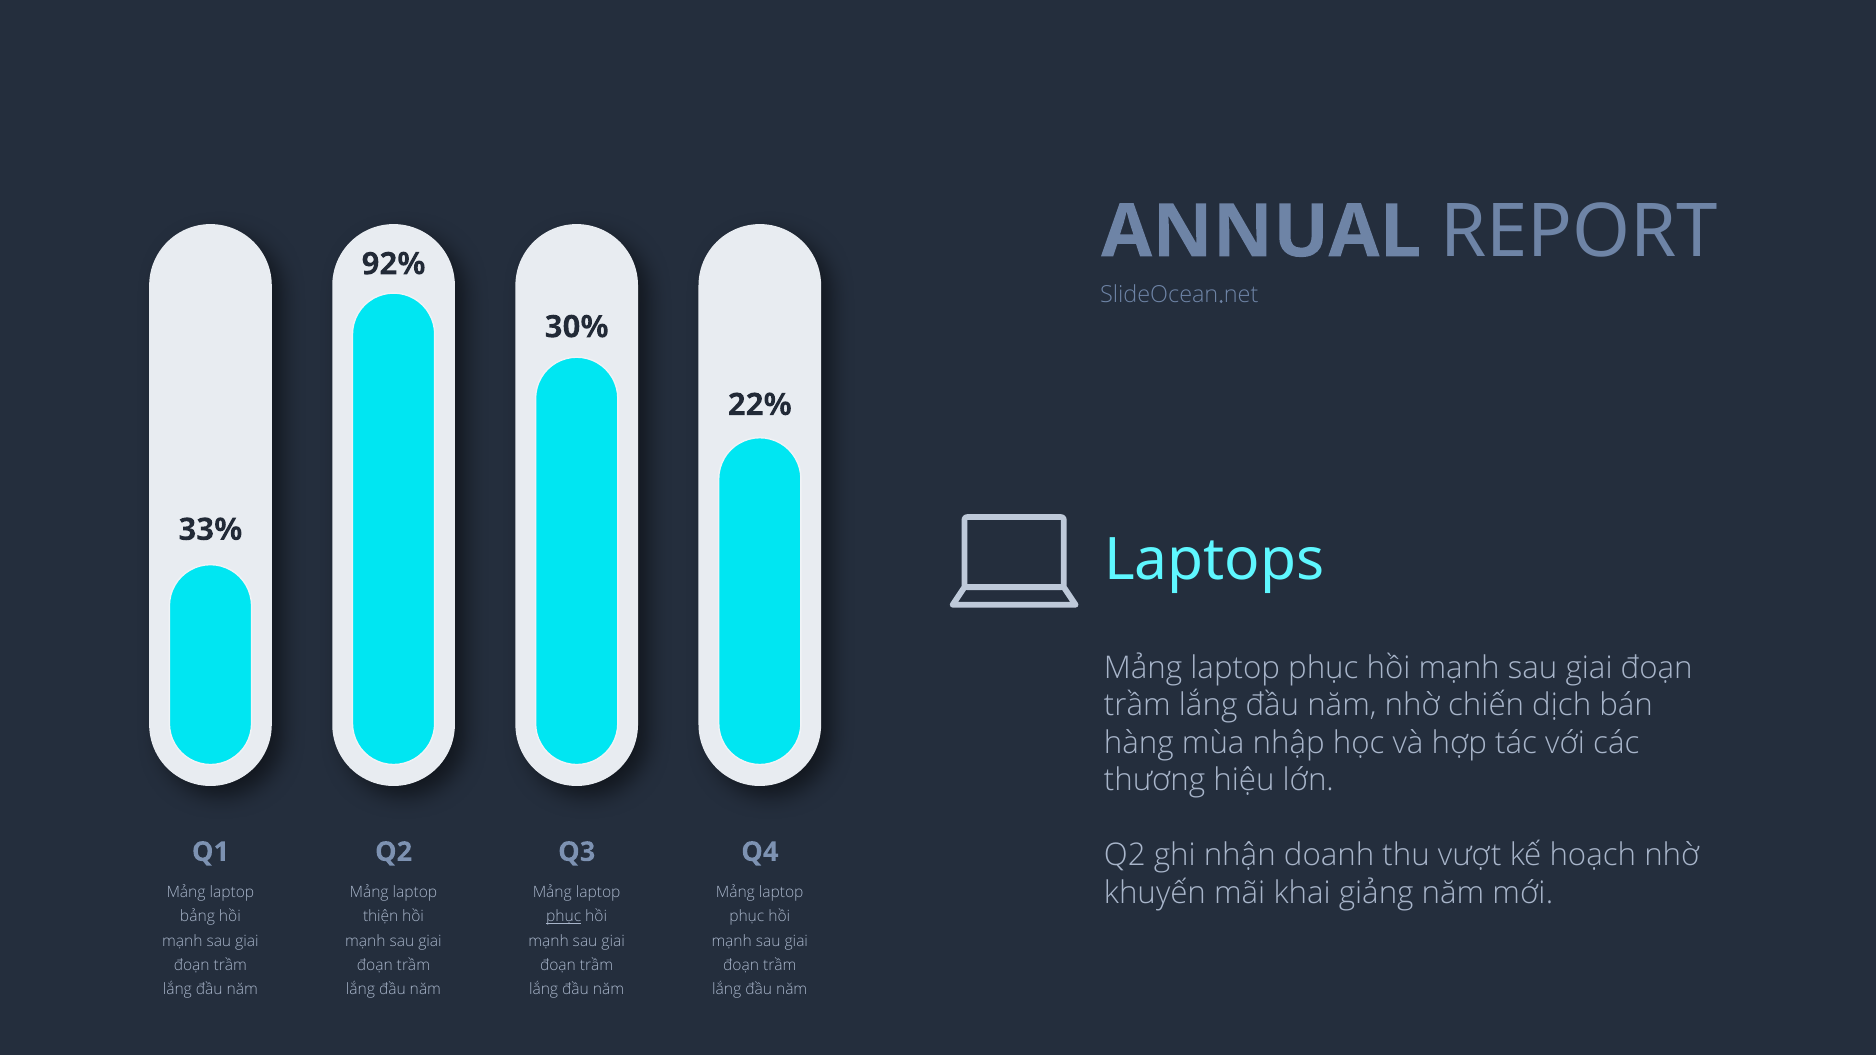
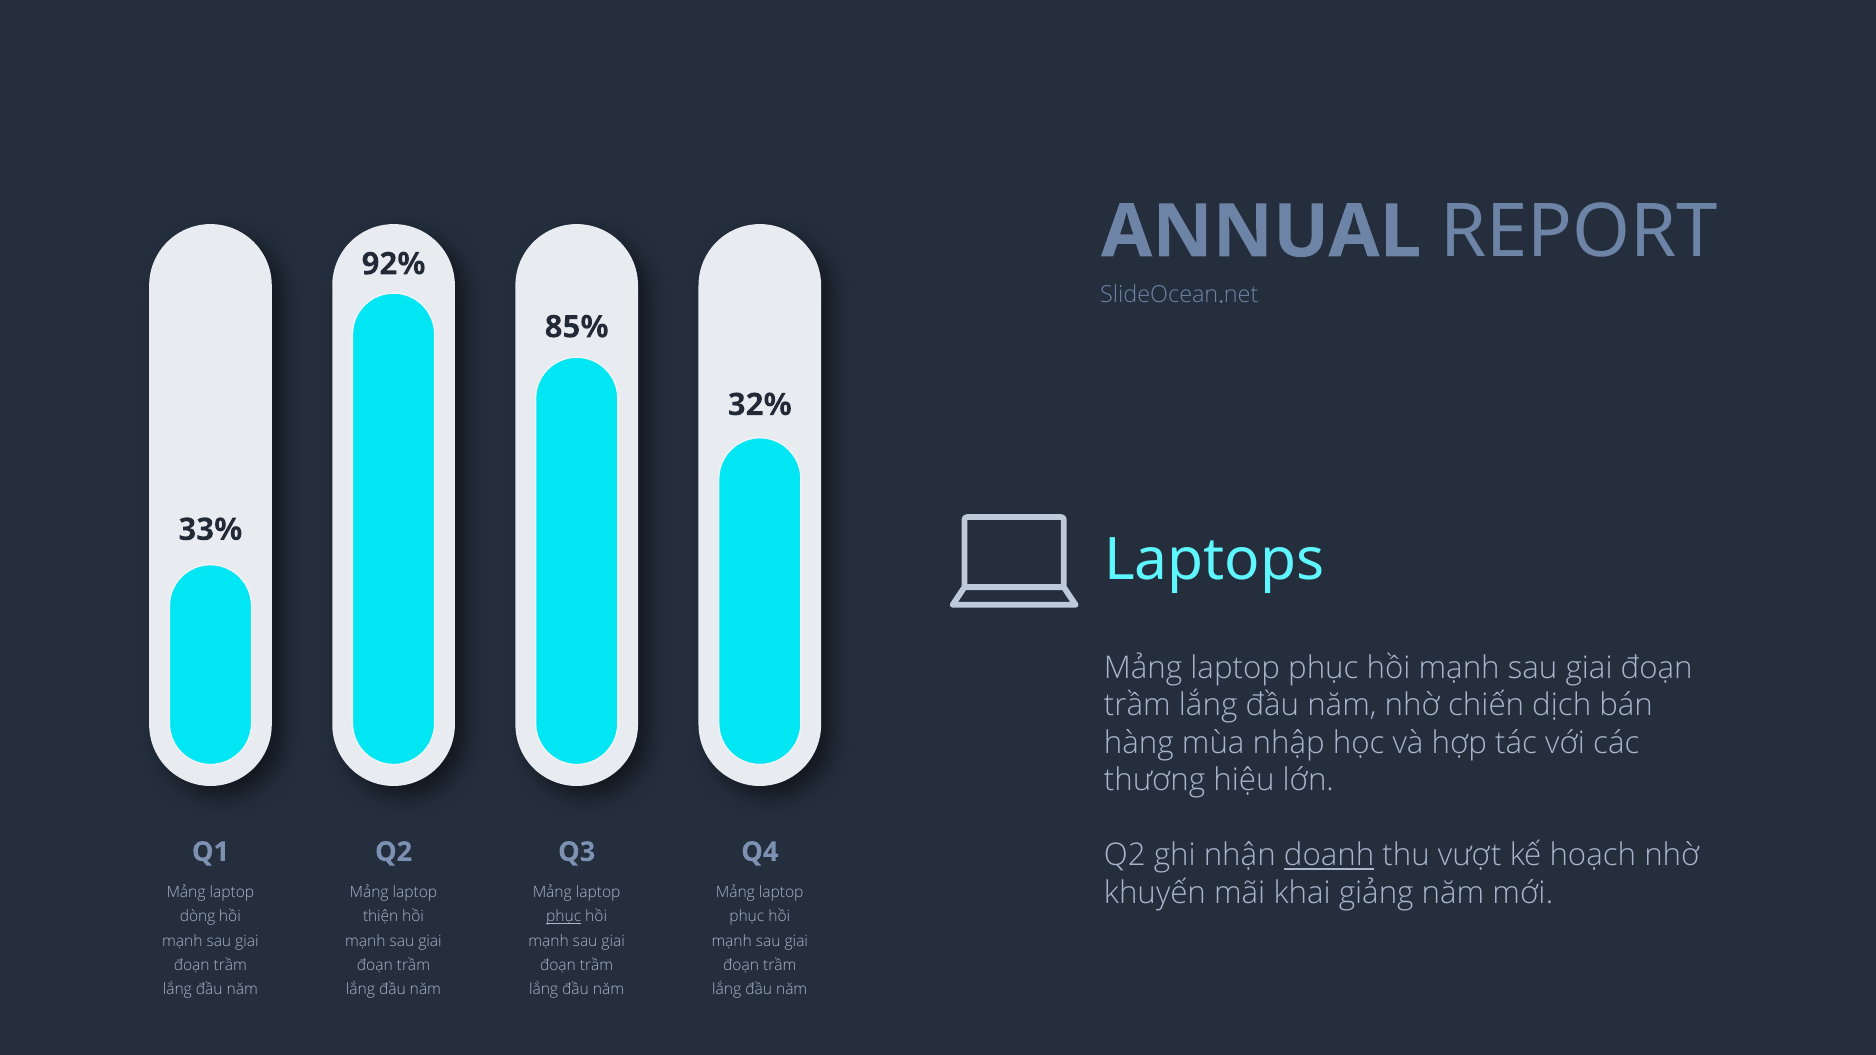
30%: 30% -> 85% (577, 327)
22%: 22% -> 32% (760, 405)
doanh underline: none -> present (1329, 856)
bảng: bảng -> dòng (198, 917)
